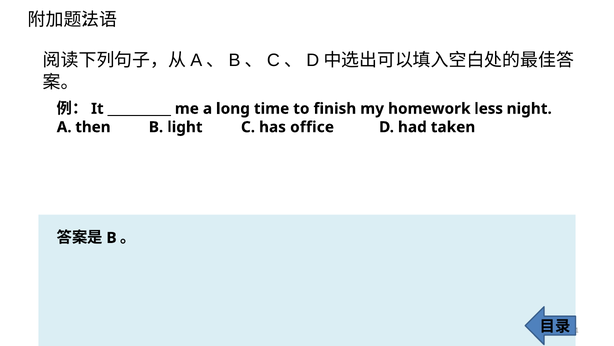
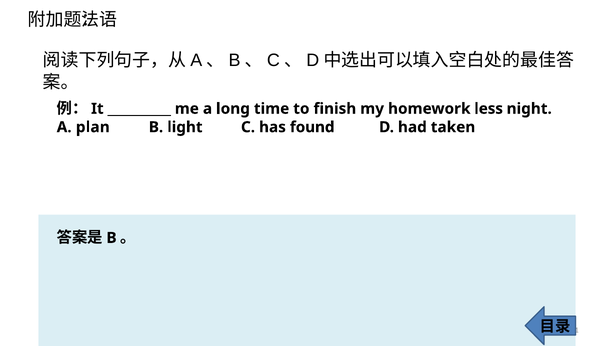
then: then -> plan (93, 127)
office: office -> found (312, 127)
